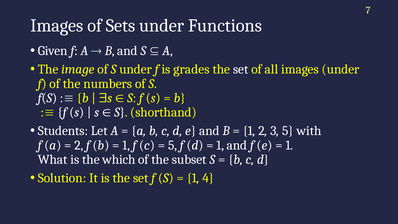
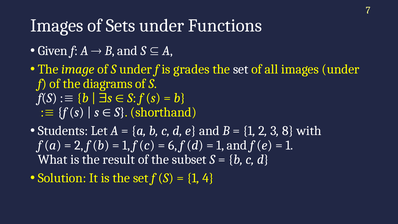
numbers: numbers -> diagrams (108, 84)
3 5: 5 -> 8 (288, 131)
5: 5 -> 6 (173, 145)
which: which -> result (119, 159)
